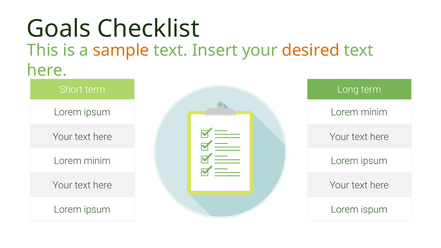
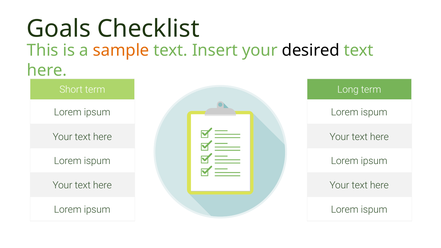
desired colour: orange -> black (311, 50)
minim: minim -> ispum (374, 112)
minim: minim -> ispum (97, 161)
